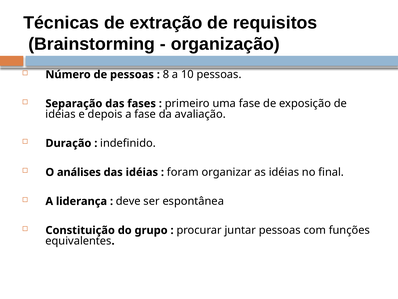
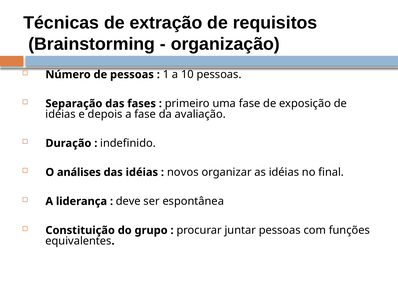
8: 8 -> 1 (166, 74)
foram: foram -> novos (183, 172)
